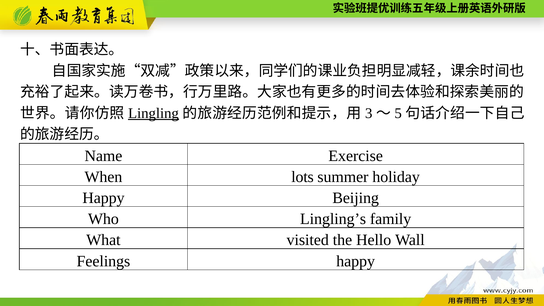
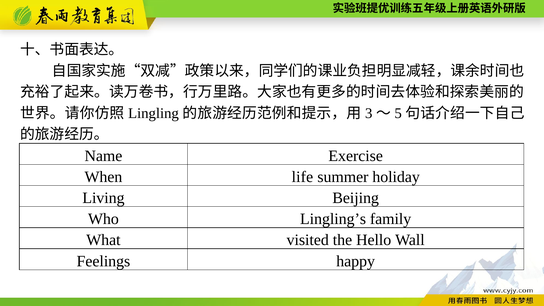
Lingling underline: present -> none (153, 113)
lots: lots -> life (302, 177)
Happy: Happy -> Living (103, 198)
